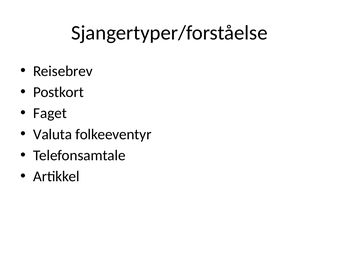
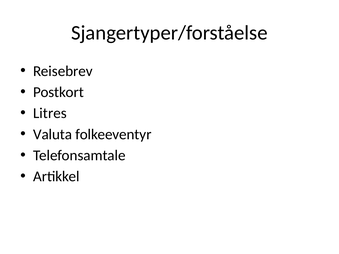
Faget: Faget -> Litres (50, 113)
